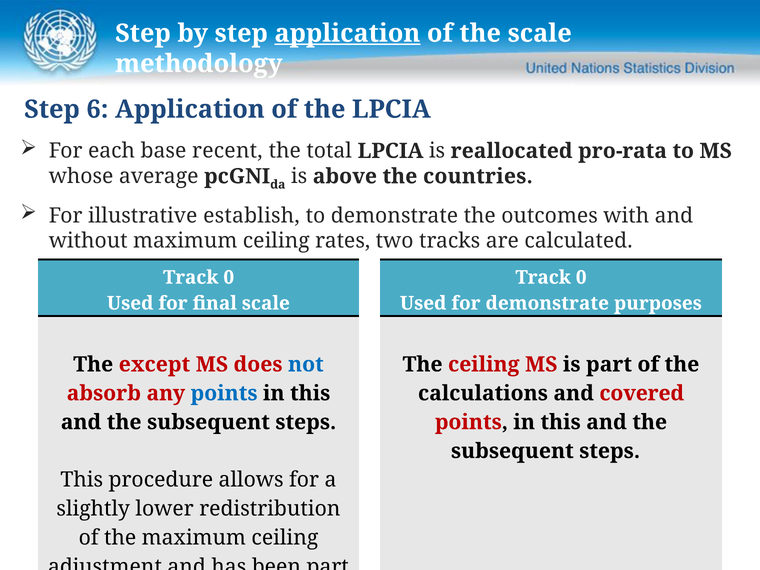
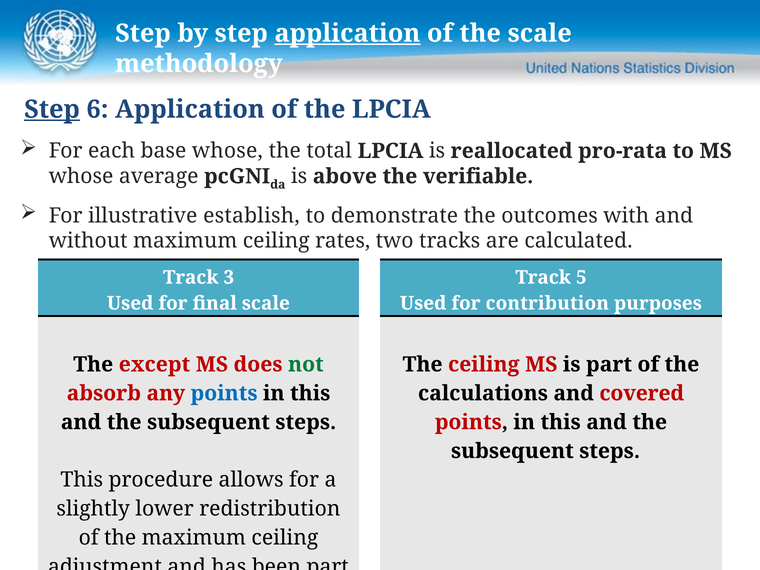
Step underline: none -> present (52, 109)
base recent: recent -> whose (227, 151)
countries: countries -> verifiable (478, 176)
0: 0 -> 3 (229, 277)
0: 0 -> 5 (581, 277)
for demonstrate: demonstrate -> contribution (547, 303)
not colour: blue -> green (306, 364)
